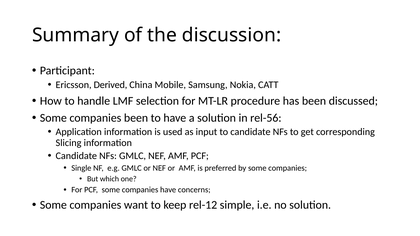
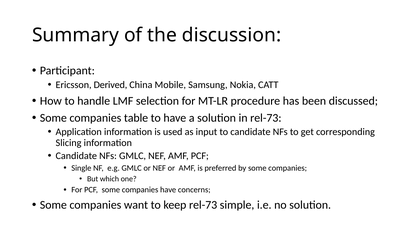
companies been: been -> table (136, 118)
in rel-56: rel-56 -> rel-73 (266, 118)
keep rel-12: rel-12 -> rel-73 (203, 205)
